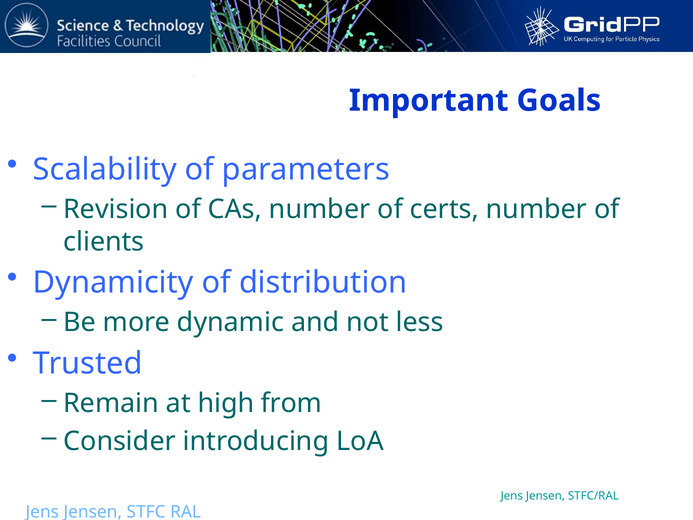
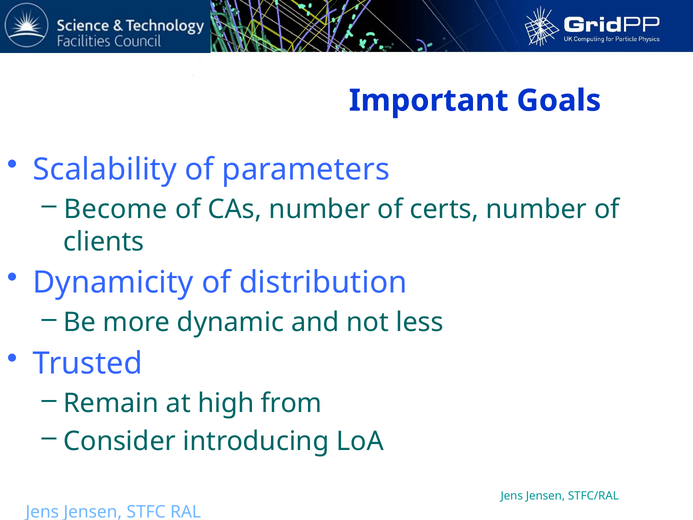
Revision: Revision -> Become (116, 209)
